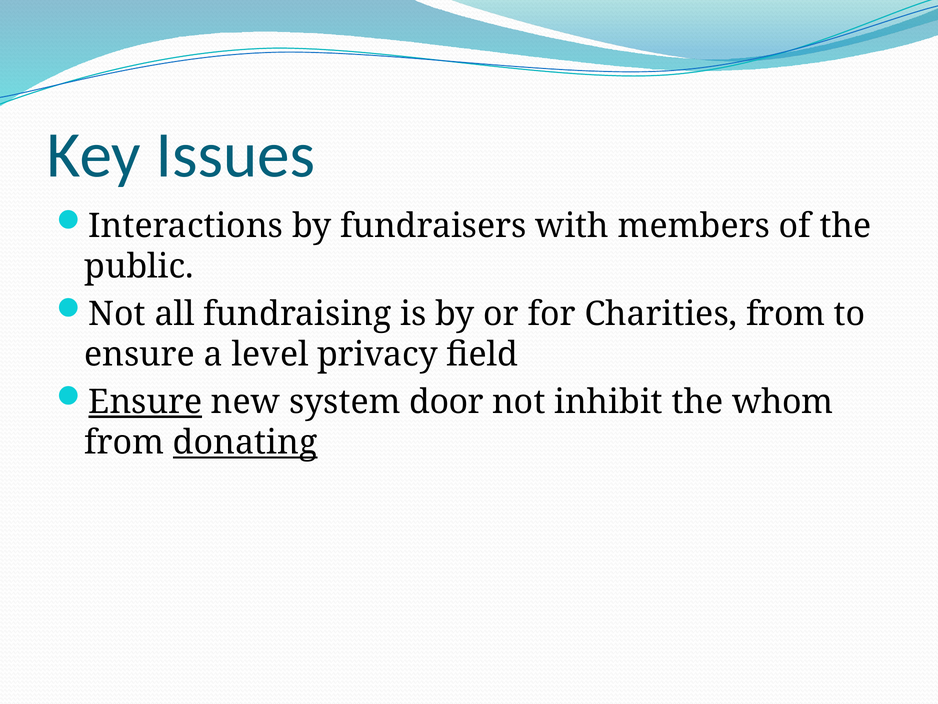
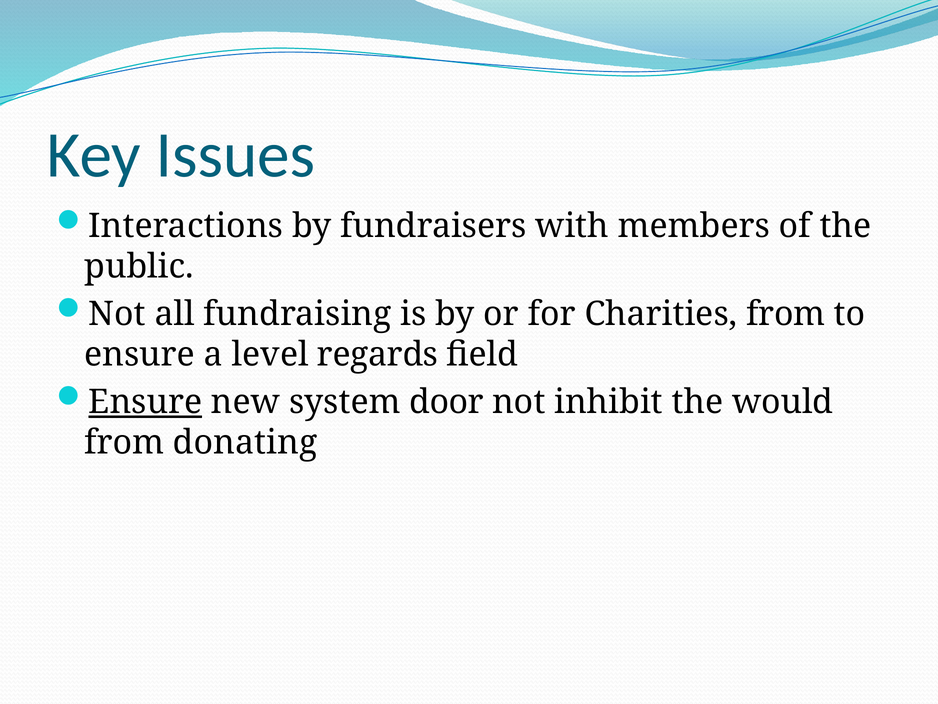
privacy: privacy -> regards (378, 354)
whom: whom -> would (783, 402)
donating underline: present -> none (245, 442)
